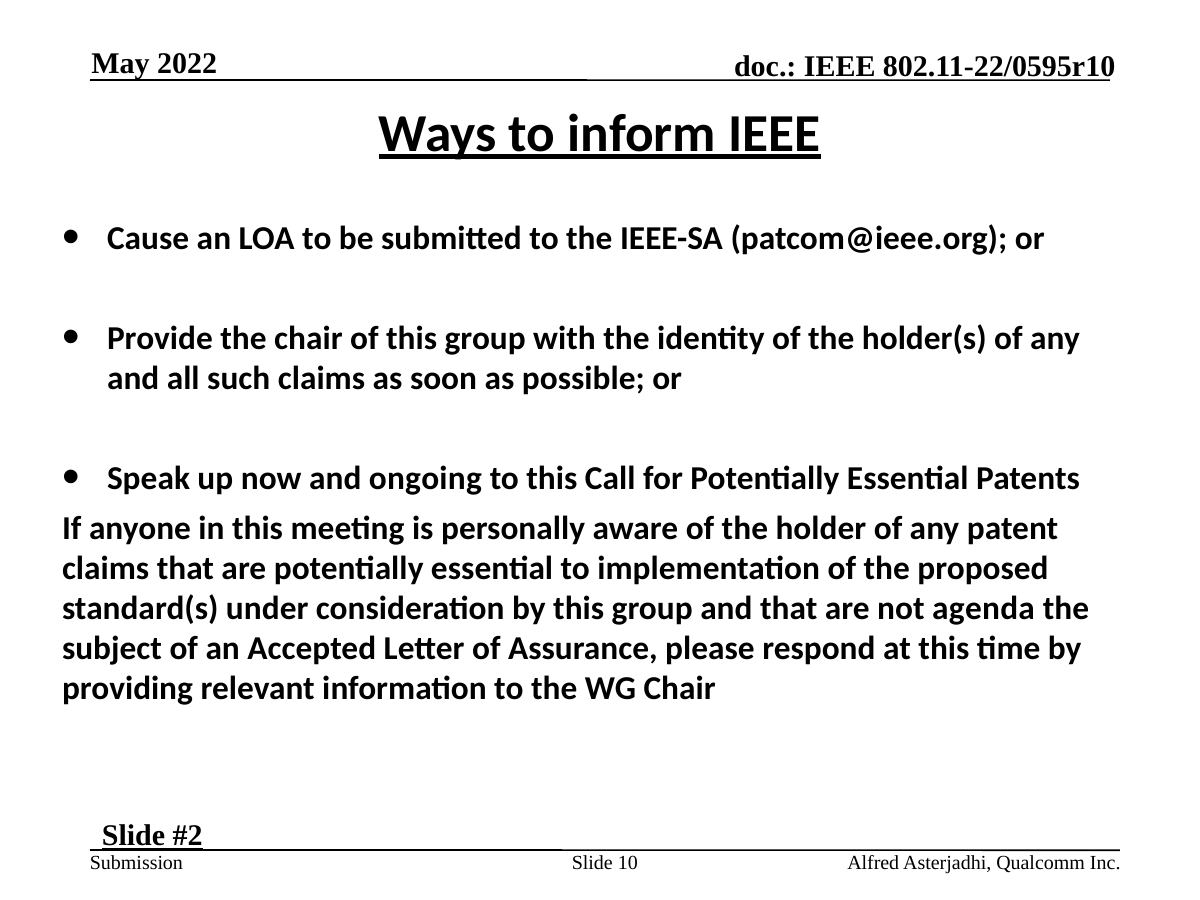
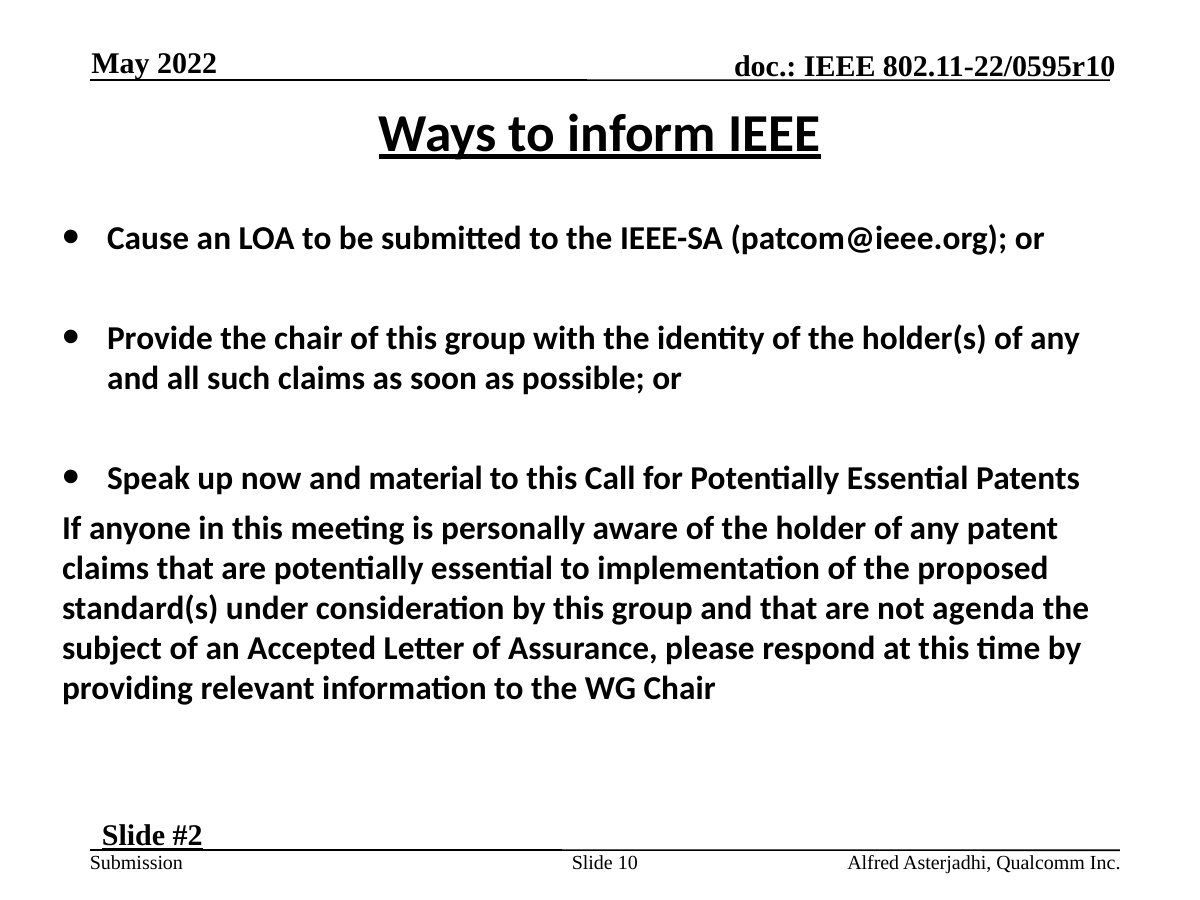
ongoing: ongoing -> material (426, 479)
